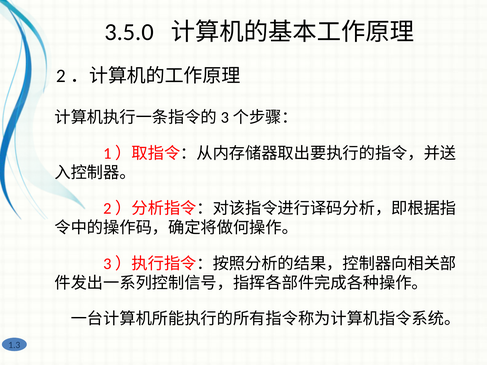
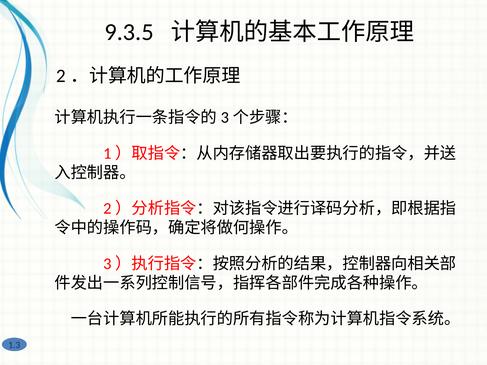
3.5.0: 3.5.0 -> 9.3.5 (129, 32)
